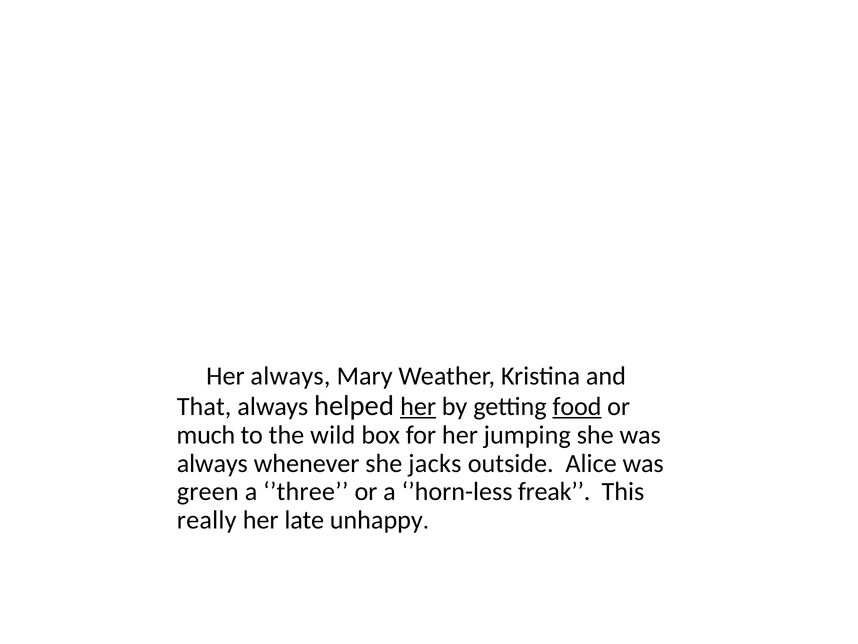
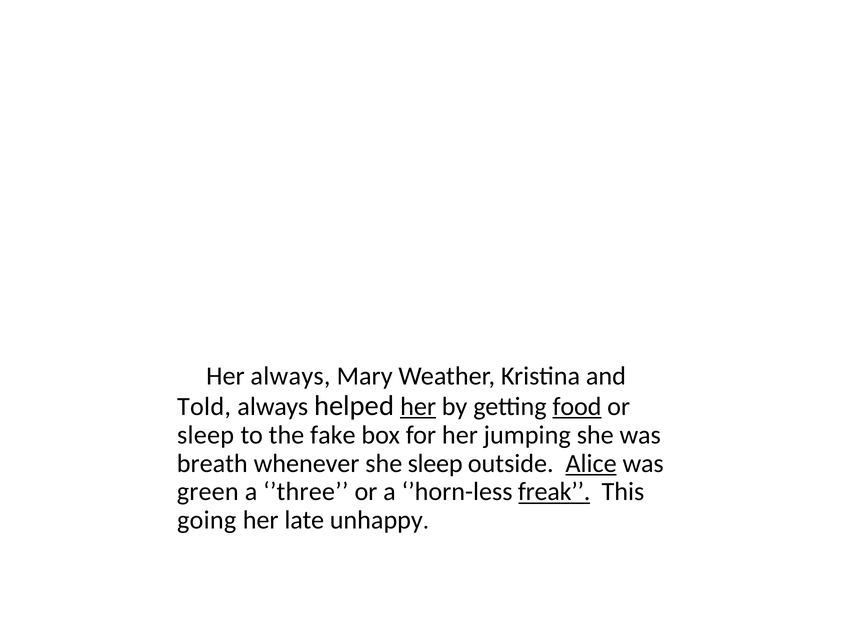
That: That -> Told (204, 406)
much: much -> sleep (206, 435)
wild: wild -> fake (333, 435)
always: always -> breath (212, 463)
she jacks: jacks -> sleep (435, 463)
Alice underline: none -> present (591, 463)
freak underline: none -> present (554, 491)
really: really -> going (207, 520)
